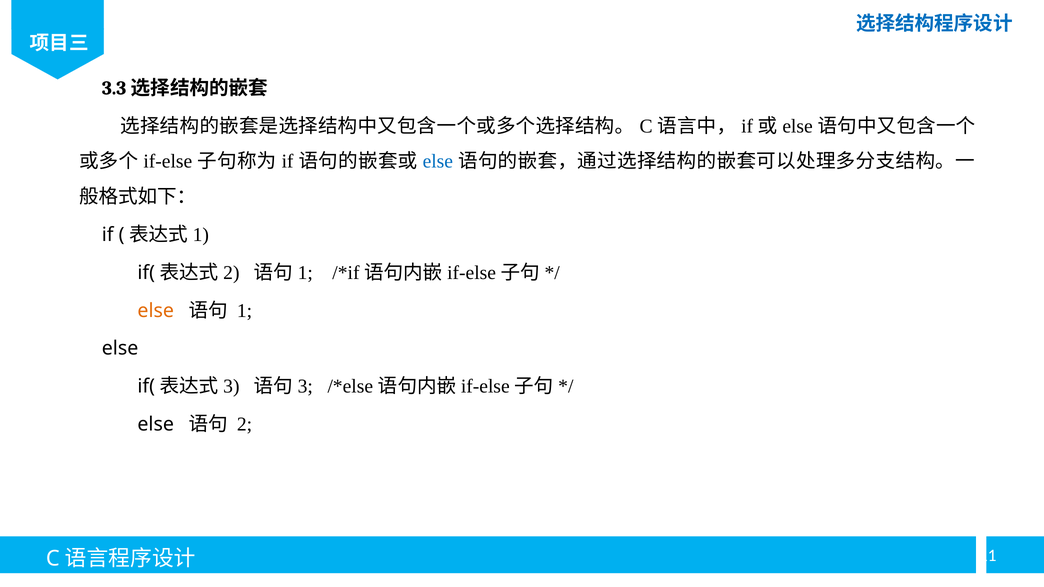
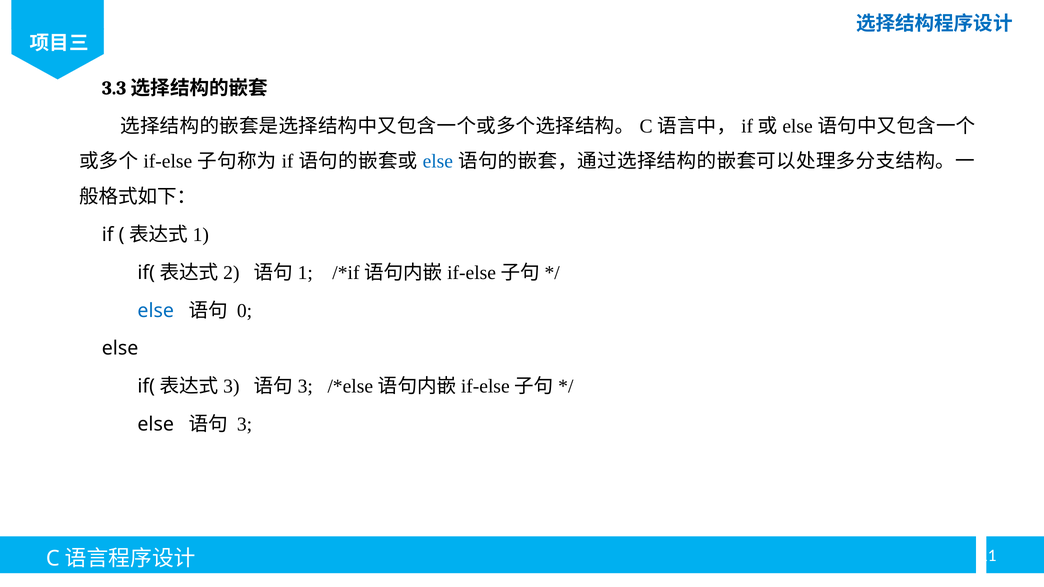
else colour: orange -> blue (156, 311)
1: 1 -> 0 (245, 311)
2: 2 -> 3 (245, 425)
